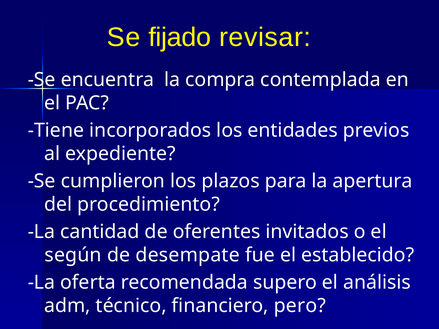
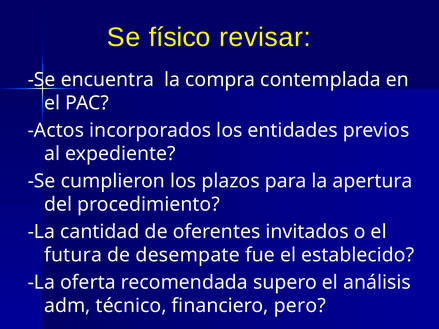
fijado: fijado -> físico (180, 37)
Tiene: Tiene -> Actos (56, 130)
según: según -> futura (73, 255)
